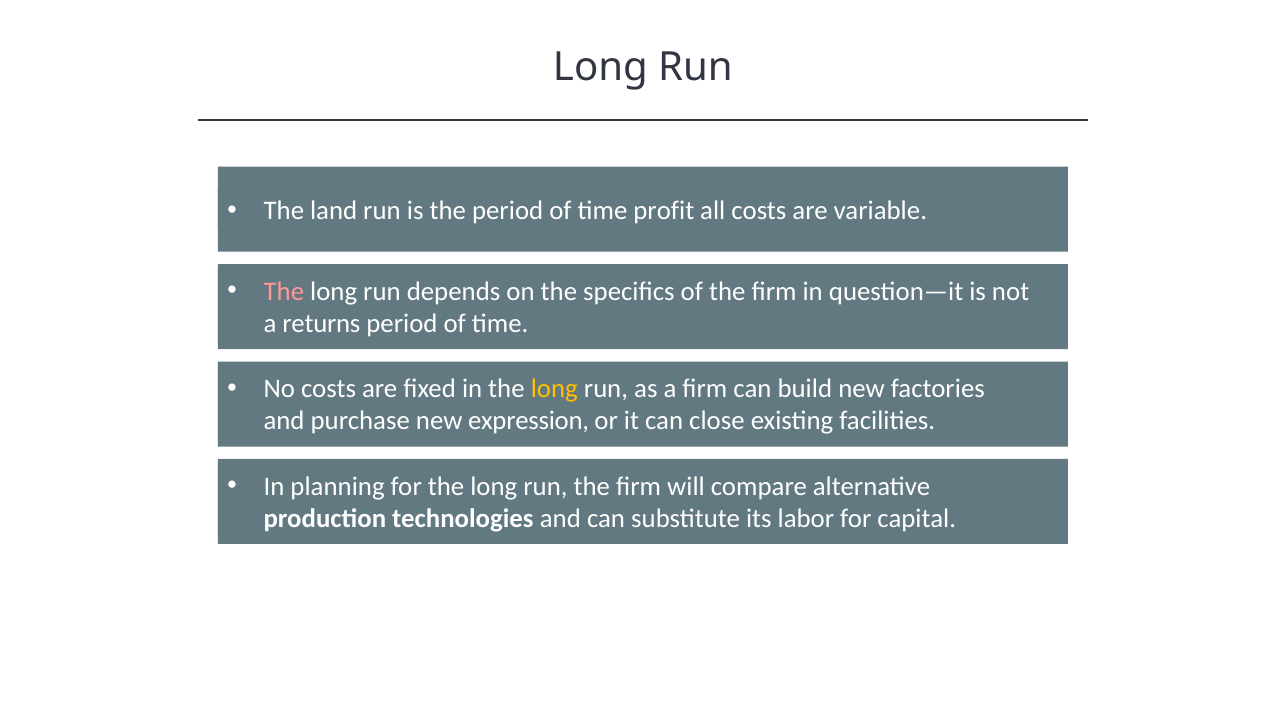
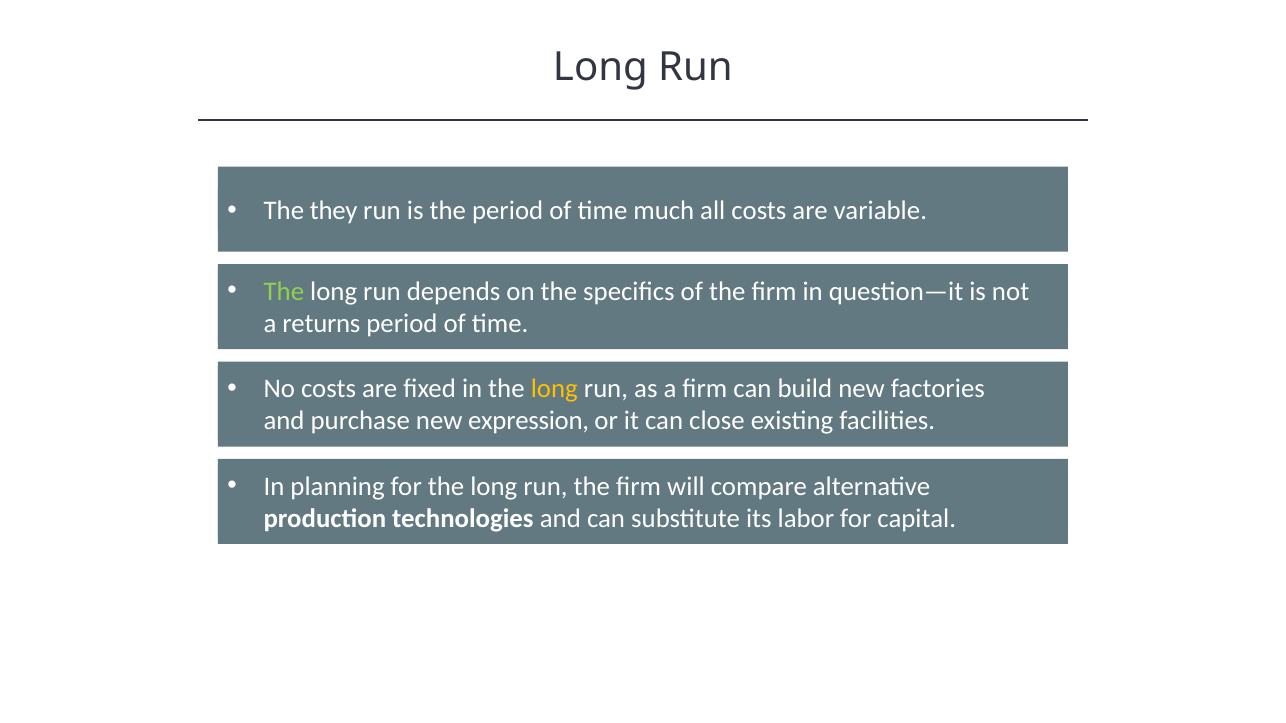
land: land -> they (334, 211)
profit: profit -> much (664, 211)
The colour: pink -> light green (284, 292)
